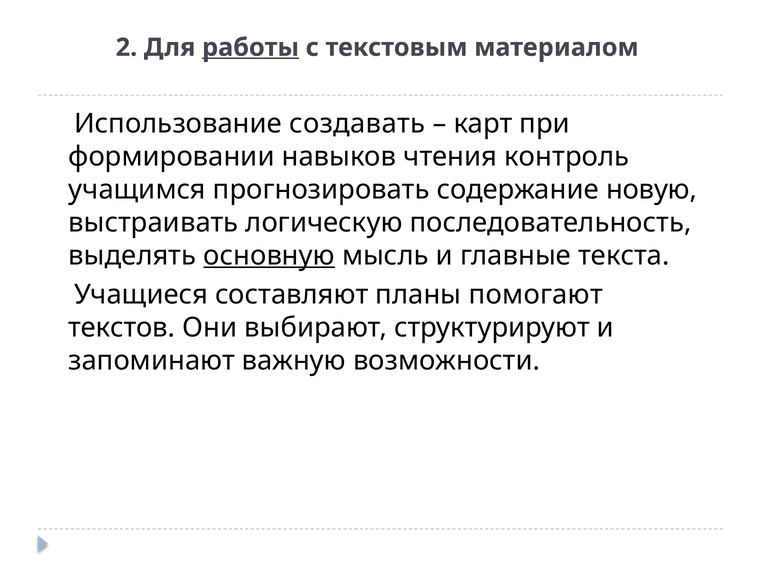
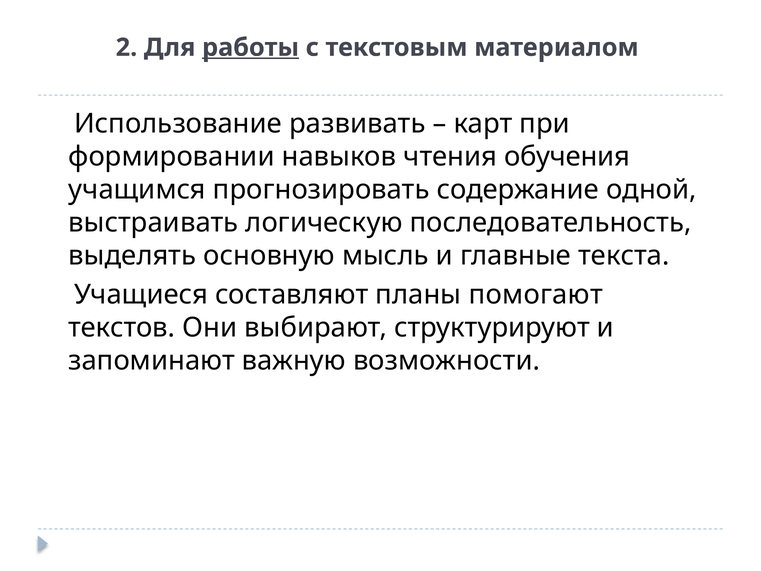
создавать: создавать -> развивать (357, 124)
контроль: контроль -> обучения (567, 157)
новую: новую -> одной (651, 190)
основную underline: present -> none (269, 255)
